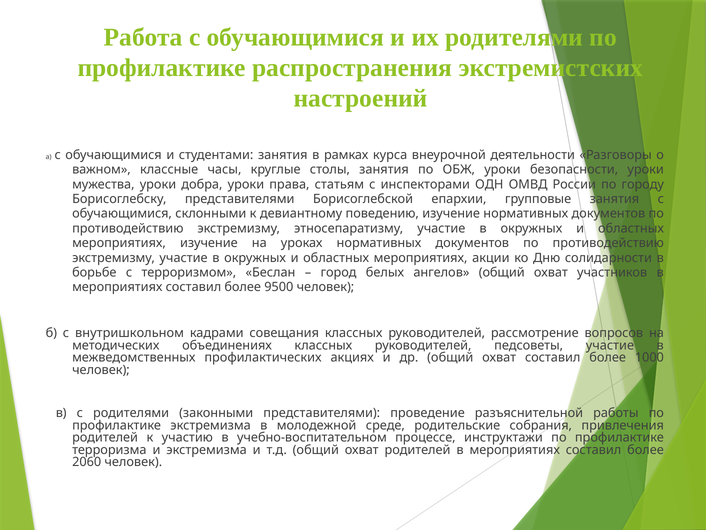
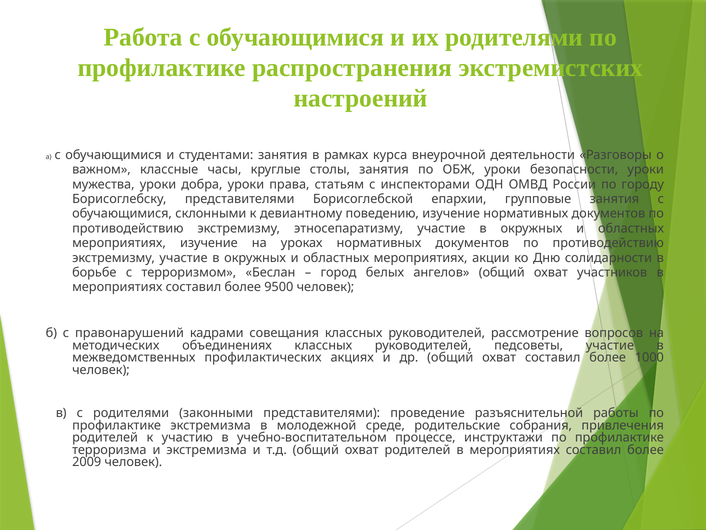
внутришкольном: внутришкольном -> правонарушений (130, 333)
2060: 2060 -> 2009 (87, 462)
